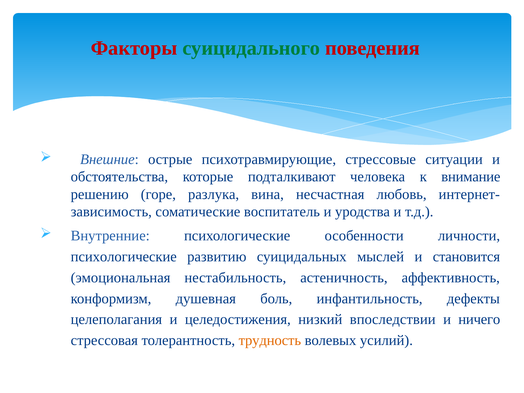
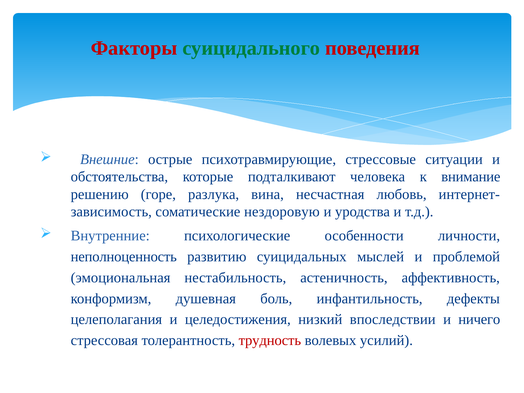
воспитатель: воспитатель -> нездоровую (282, 212)
психологические: психологические -> неполноценность (124, 257)
становится: становится -> проблемой (466, 257)
трудность colour: orange -> red (270, 340)
